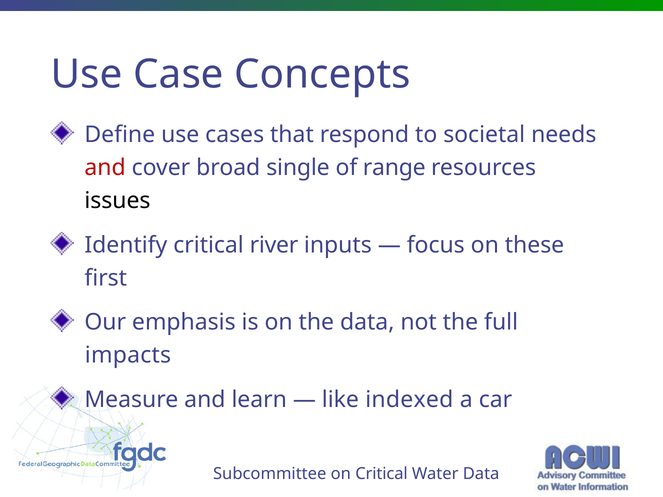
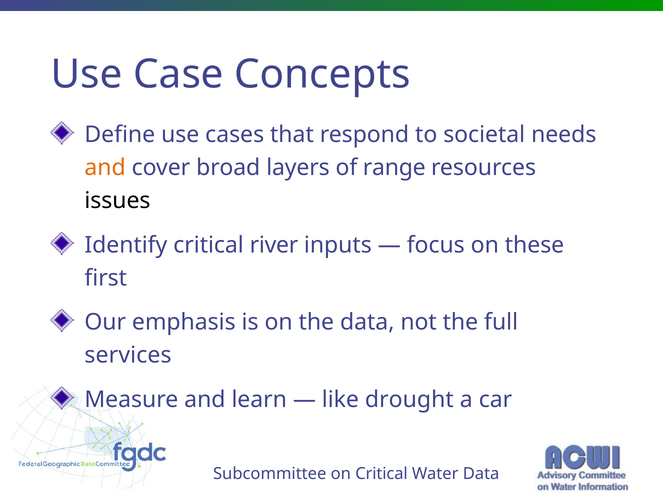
and colour: red -> orange (105, 168)
single: single -> layers (298, 168)
impacts: impacts -> services (128, 356)
indexed: indexed -> drought (409, 400)
